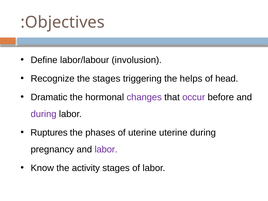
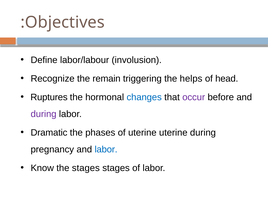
the stages: stages -> remain (107, 79)
Dramatic: Dramatic -> Ruptures (49, 97)
changes colour: purple -> blue (144, 97)
Ruptures: Ruptures -> Dramatic (49, 133)
labor colour: purple -> blue (106, 149)
the activity: activity -> stages (86, 168)
